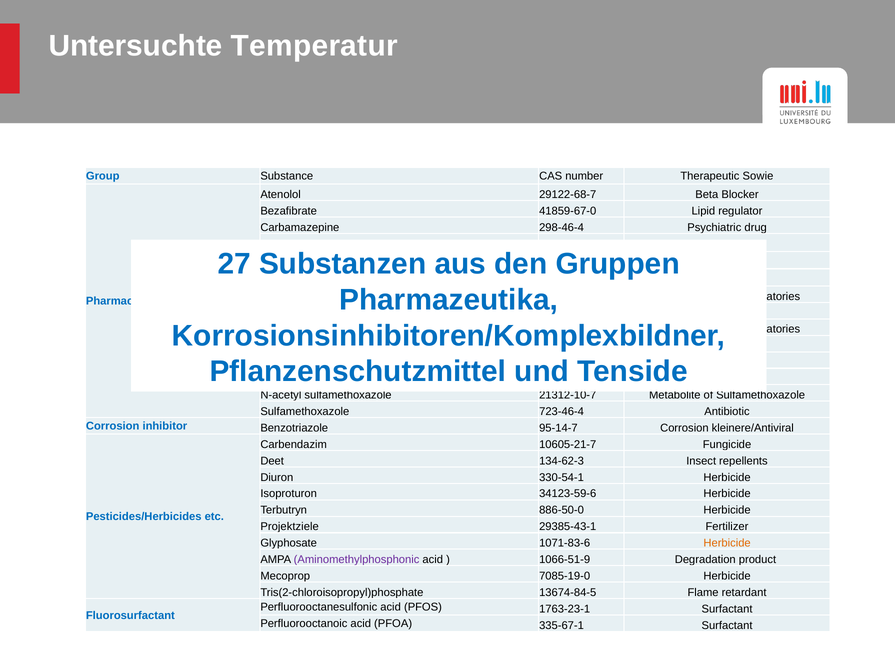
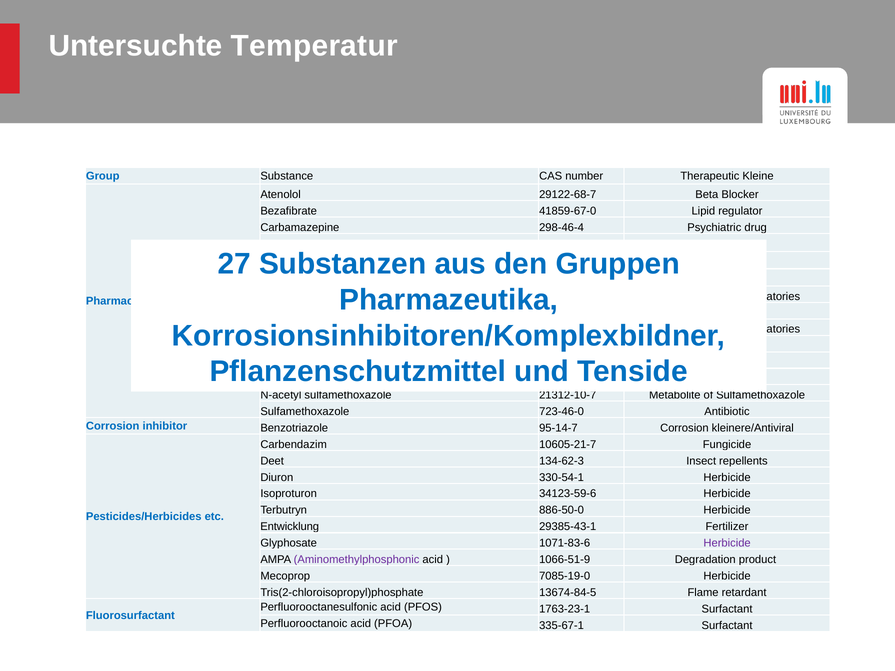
Sowie: Sowie -> Kleine (758, 176)
723-46-4: 723-46-4 -> 723-46-0 (562, 412)
Projektziele: Projektziele -> Entwicklung (290, 527)
Herbicide colour: orange -> purple (727, 543)
